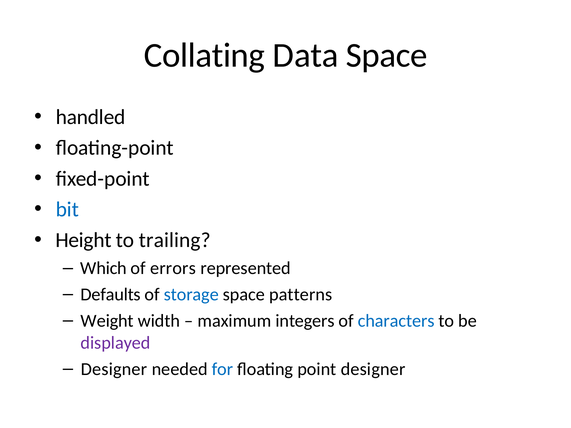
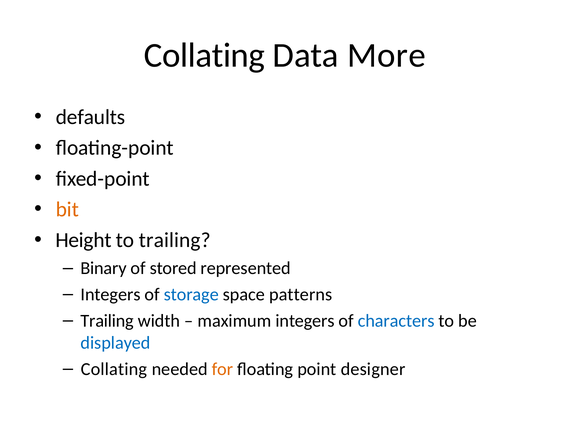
Data Space: Space -> More (386, 55)
handled: handled -> defaults (91, 117)
bit colour: blue -> orange (67, 210)
Which: Which -> Binary (104, 268)
errors: errors -> stored (173, 268)
Defaults: Defaults -> Integers (111, 295)
Weight: Weight -> Trailing (107, 321)
displayed colour: purple -> blue (116, 343)
Designer: Designer -> Collating (114, 369)
for colour: blue -> orange (222, 369)
